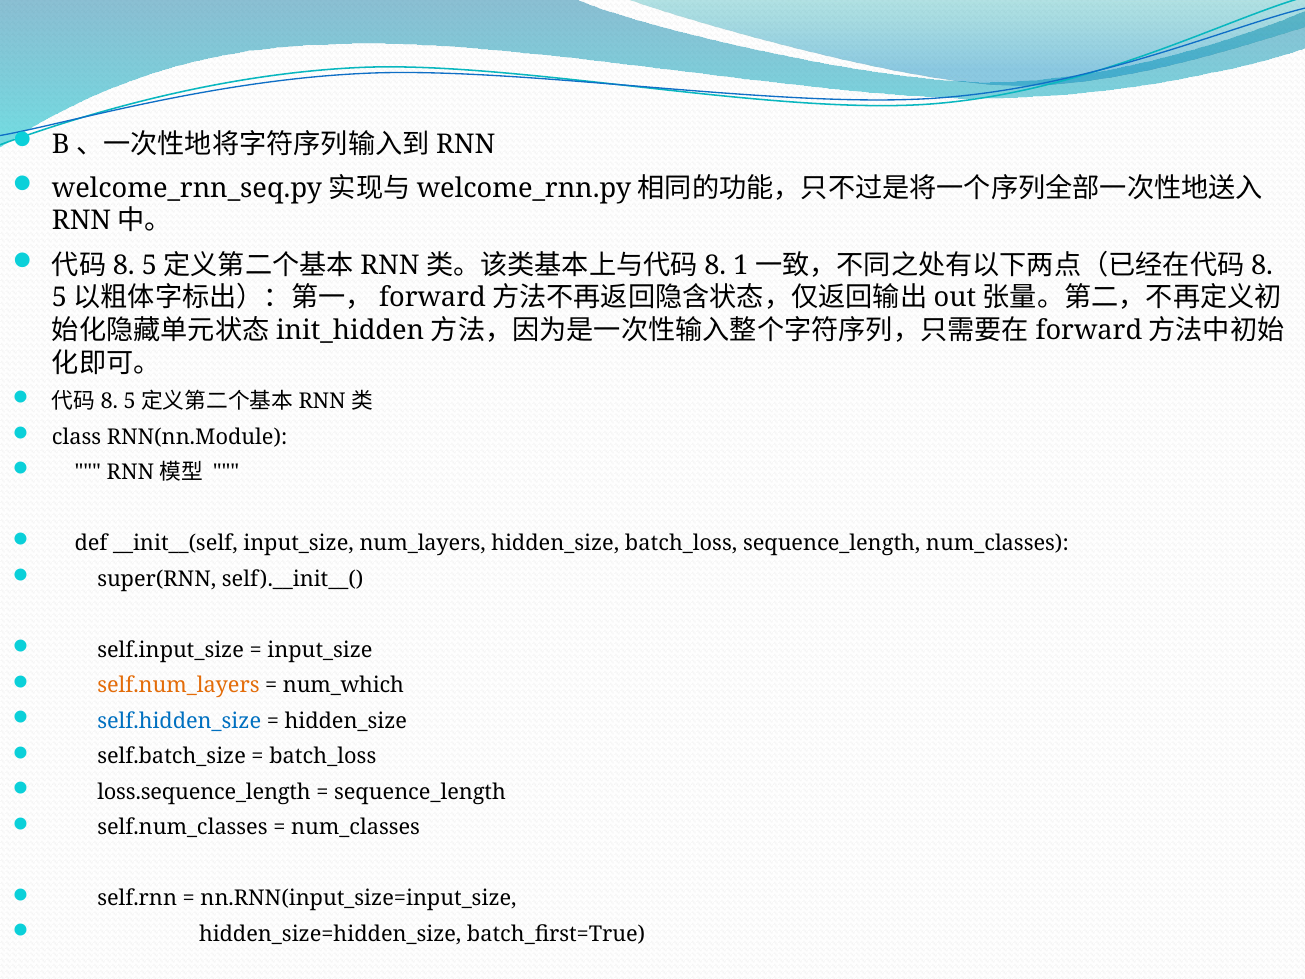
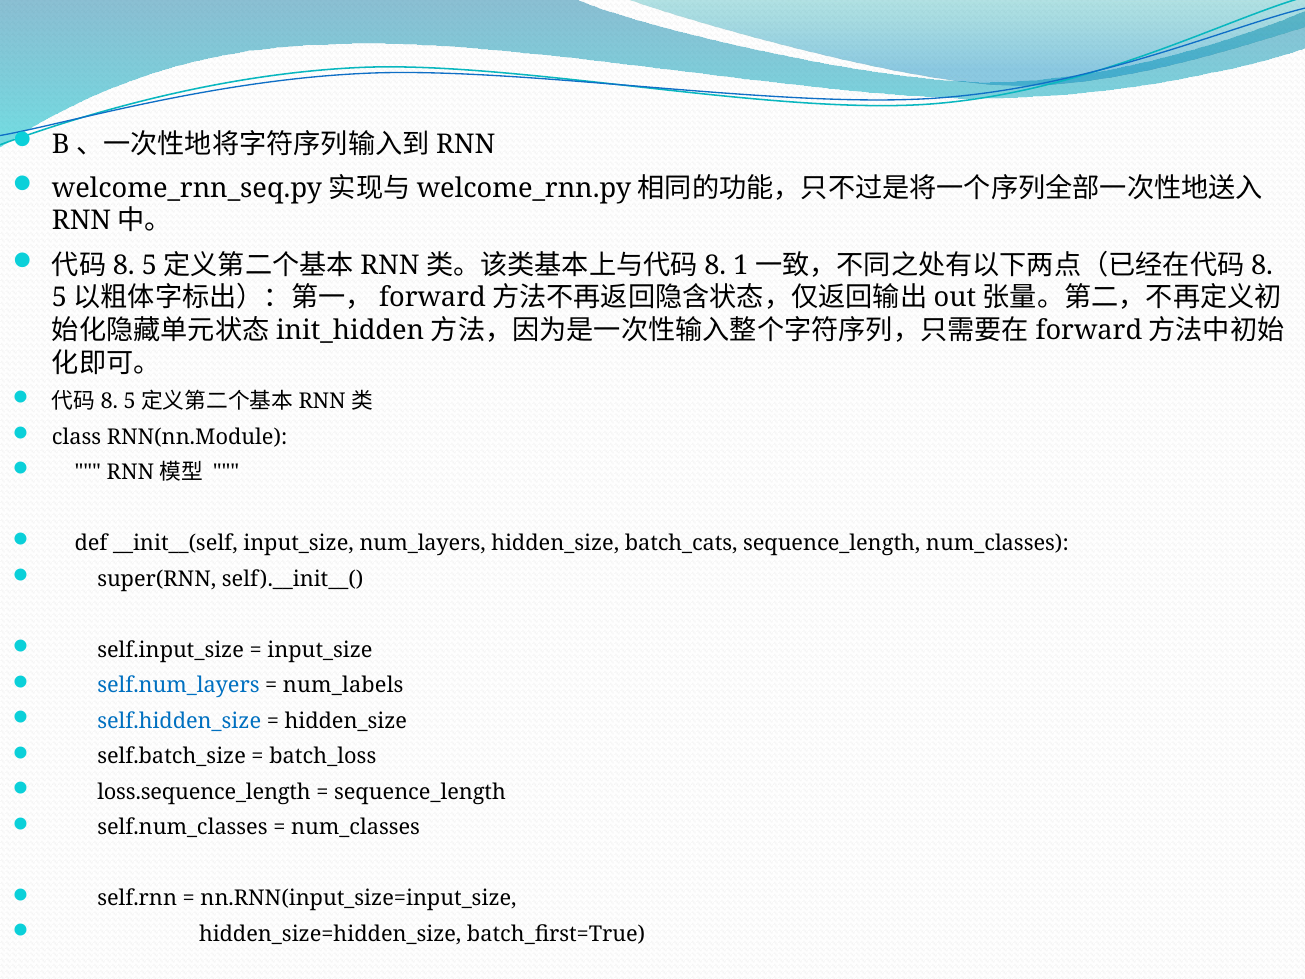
hidden_size batch_loss: batch_loss -> batch_cats (681, 543)
self.num_layers colour: orange -> blue (178, 685)
num_which: num_which -> num_labels (343, 685)
